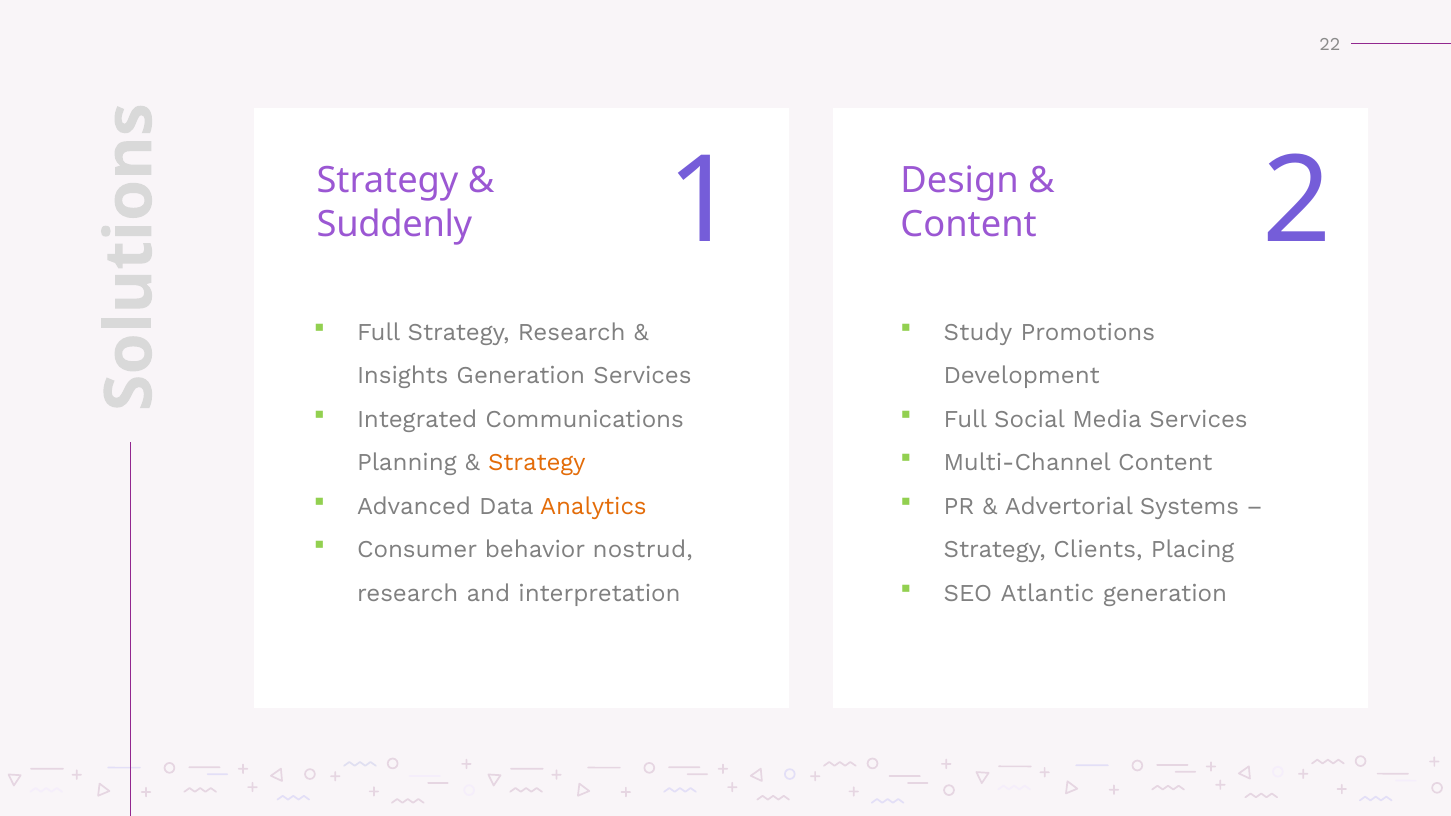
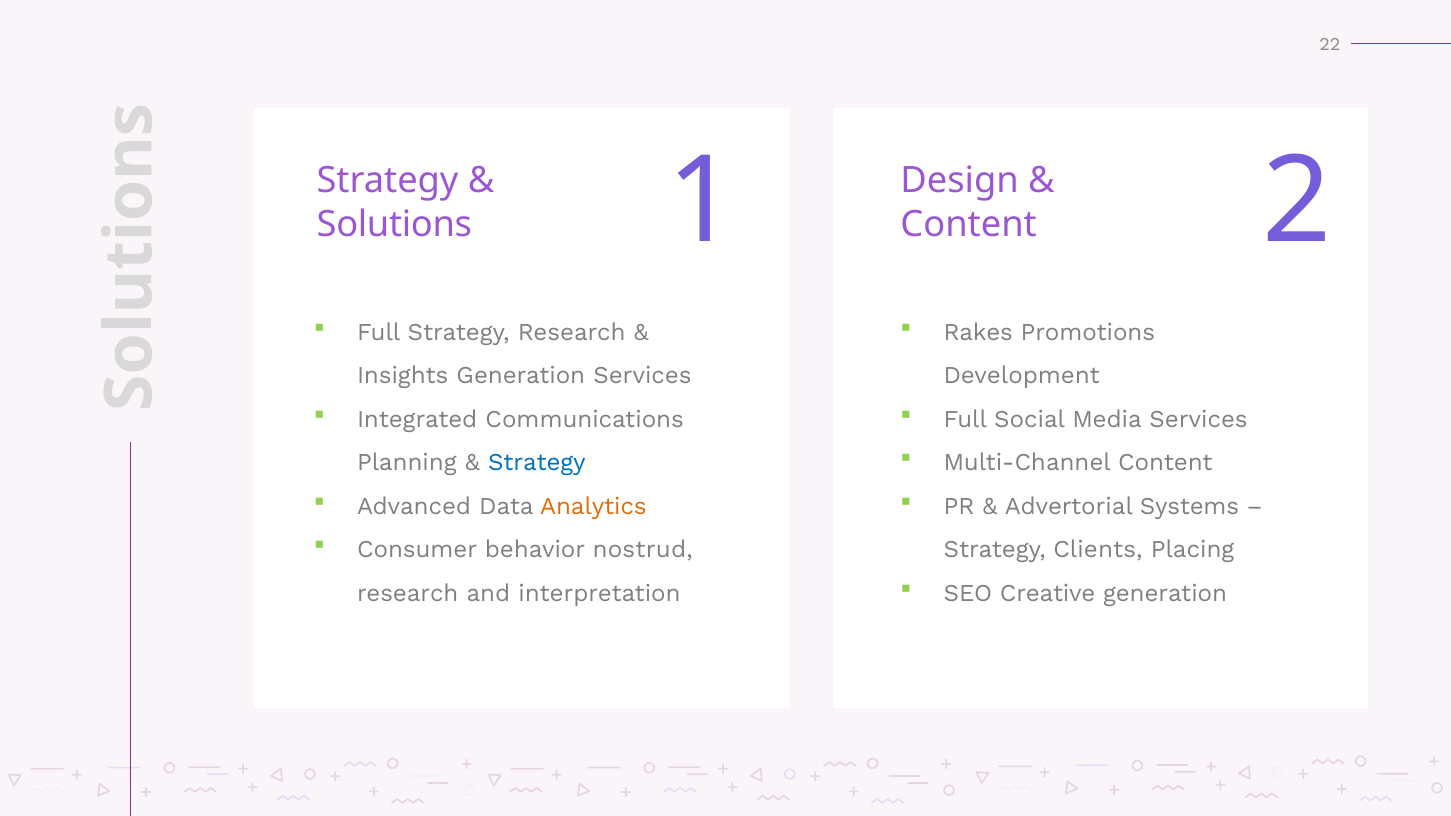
Suddenly: Suddenly -> Solutions (394, 224)
Study: Study -> Rakes (978, 333)
Strategy colour: orange -> blue (537, 463)
Atlantic: Atlantic -> Creative (1048, 593)
